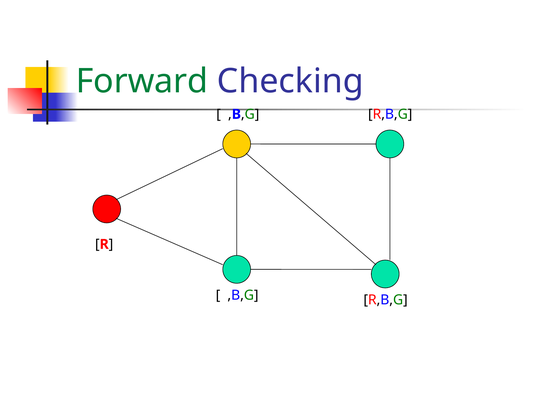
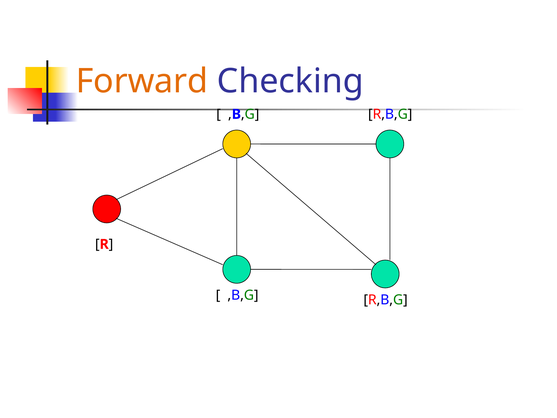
Forward colour: green -> orange (142, 81)
